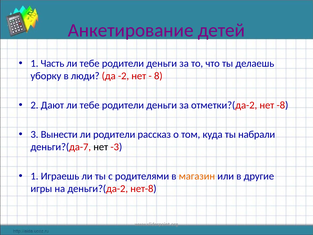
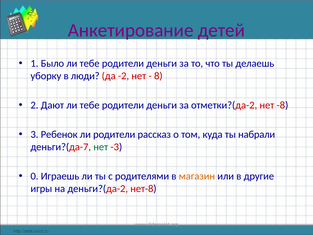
Часть: Часть -> Было (52, 63)
Вынести: Вынести -> Ребенок (59, 134)
нет colour: black -> green (101, 147)
1: 1 -> 0 (34, 176)
